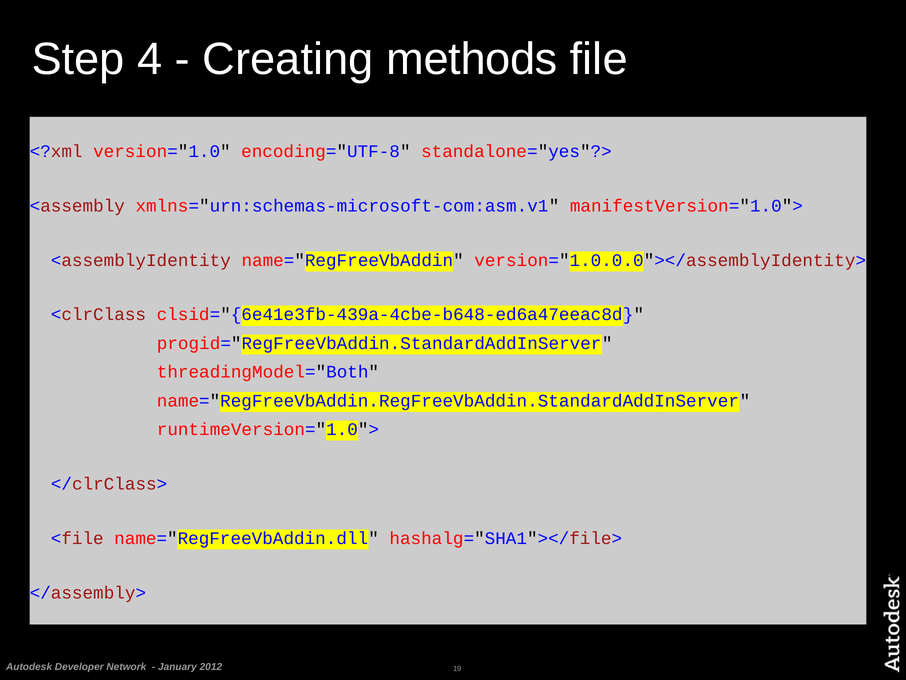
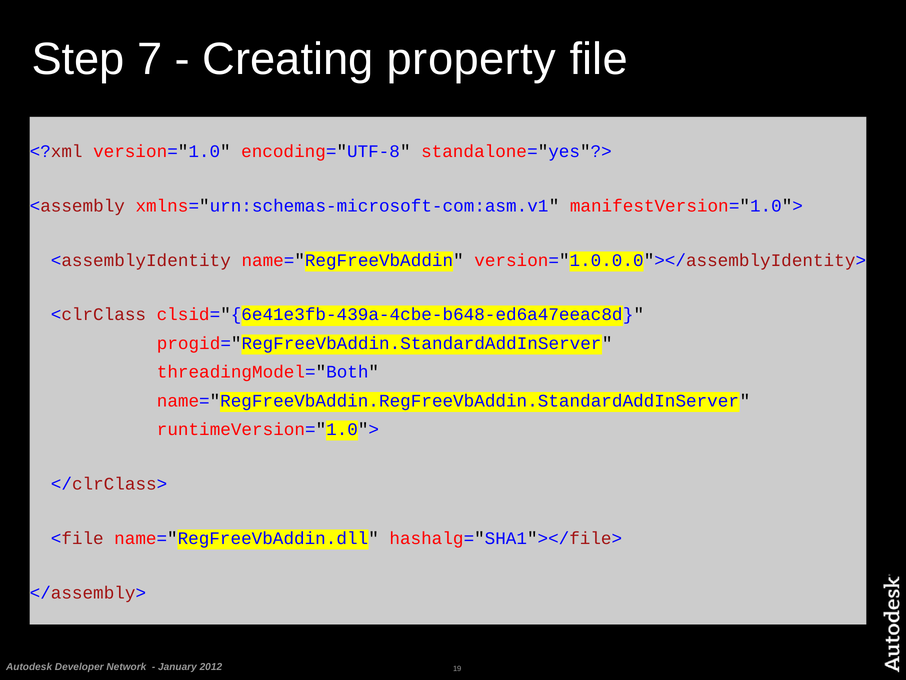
4: 4 -> 7 (150, 59)
methods: methods -> property (471, 59)
